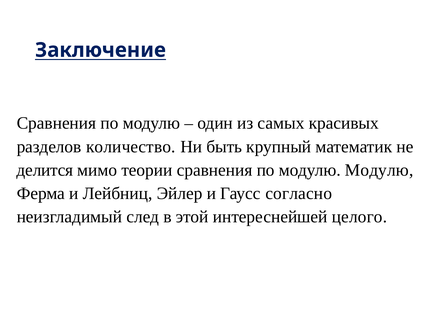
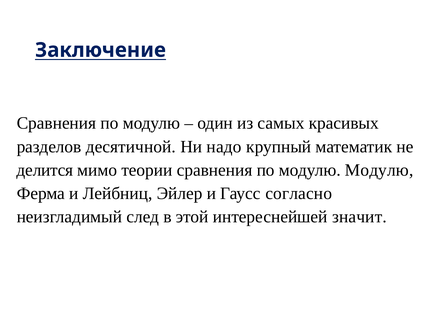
количество: количество -> десятичной (131, 146)
быть: быть -> надо (224, 146)
целого: целого -> значит (359, 217)
